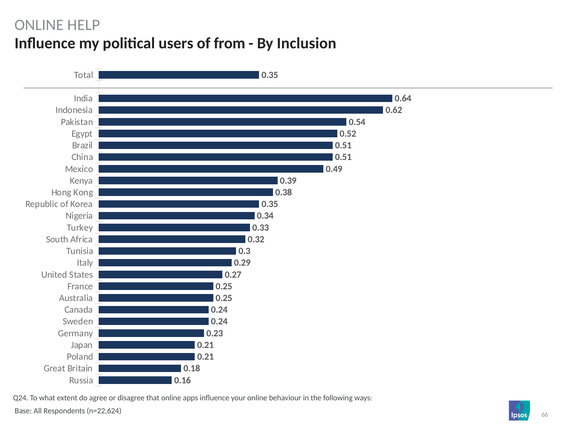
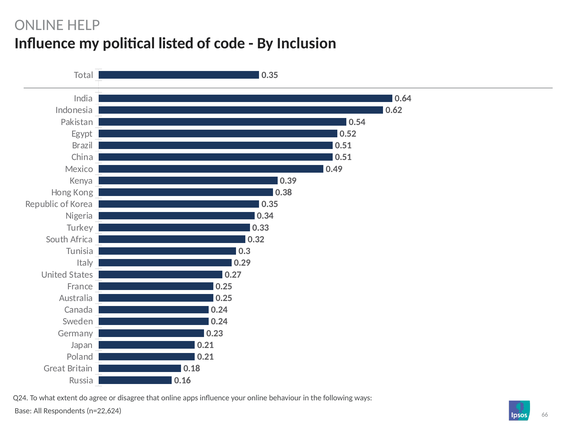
users: users -> listed (176, 43)
from: from -> code (230, 43)
